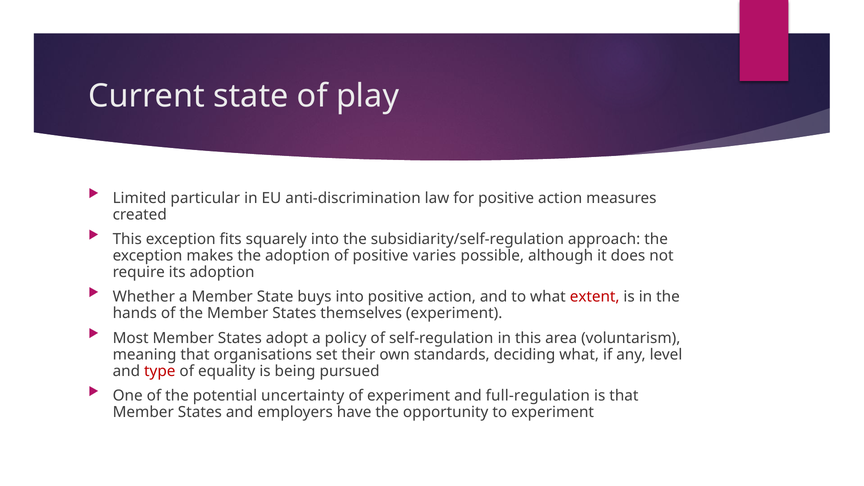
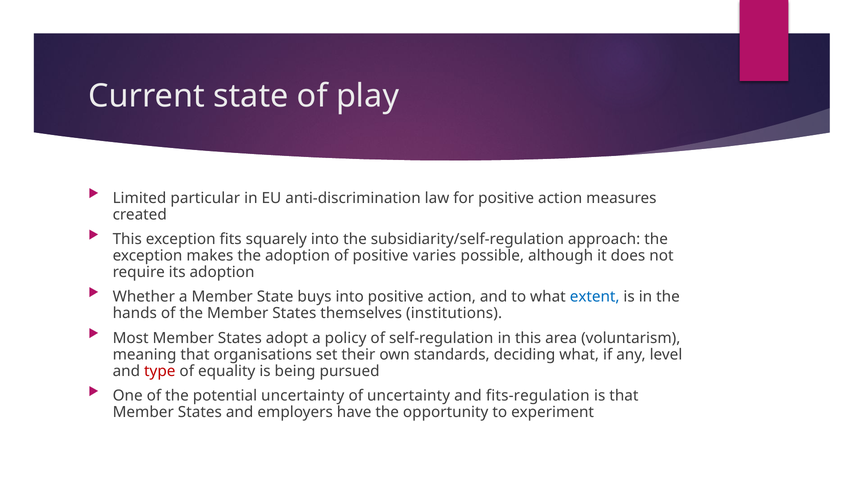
extent colour: red -> blue (595, 297)
themselves experiment: experiment -> institutions (454, 313)
of experiment: experiment -> uncertainty (409, 396)
full-regulation: full-regulation -> fits-regulation (538, 396)
